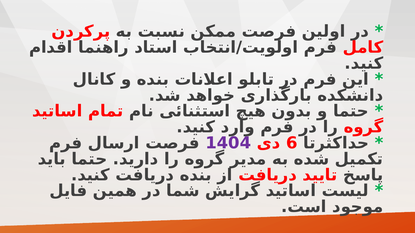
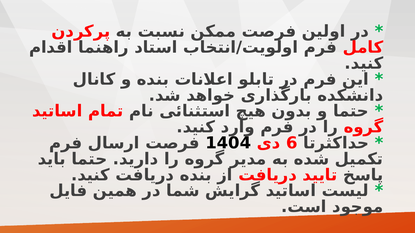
1404 colour: purple -> black (228, 143)
